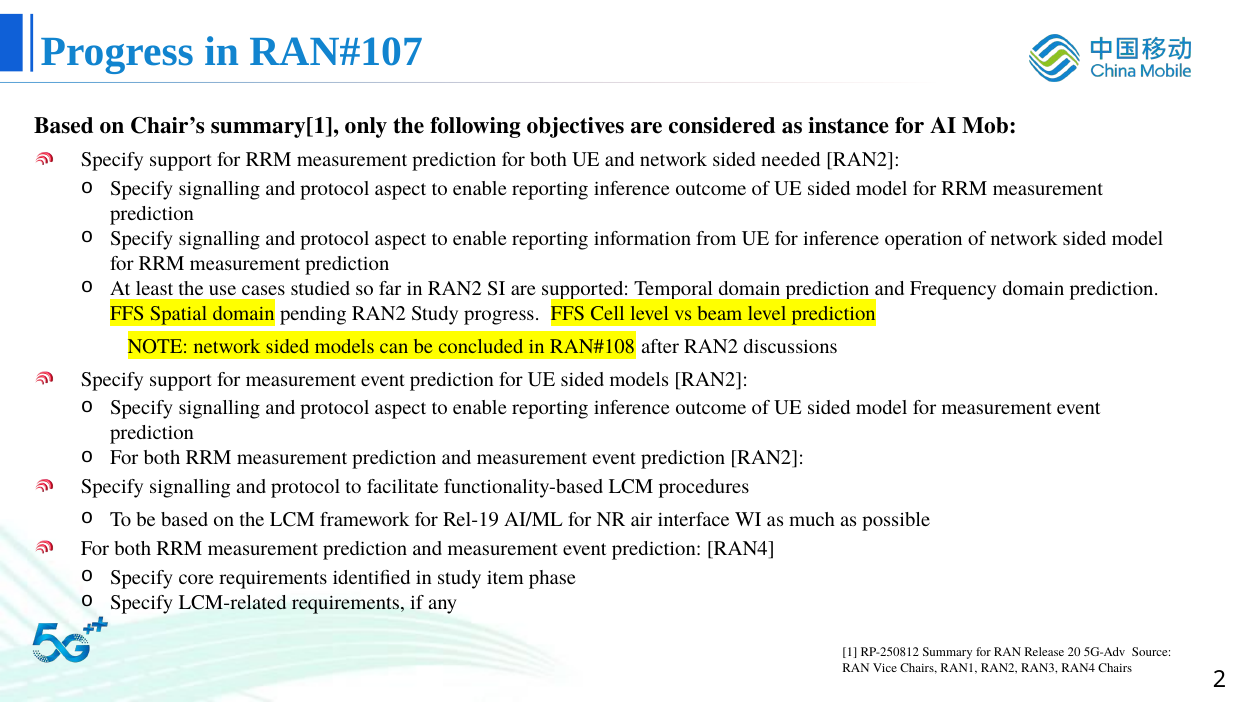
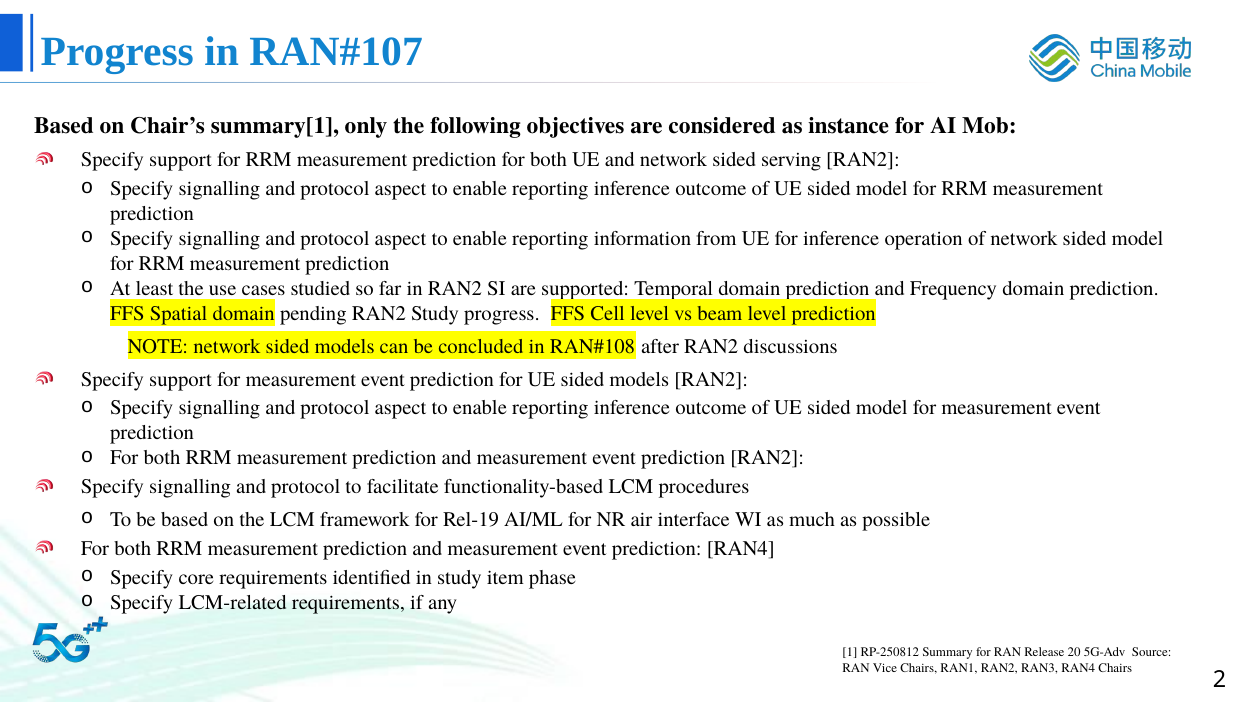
needed: needed -> serving (791, 160)
